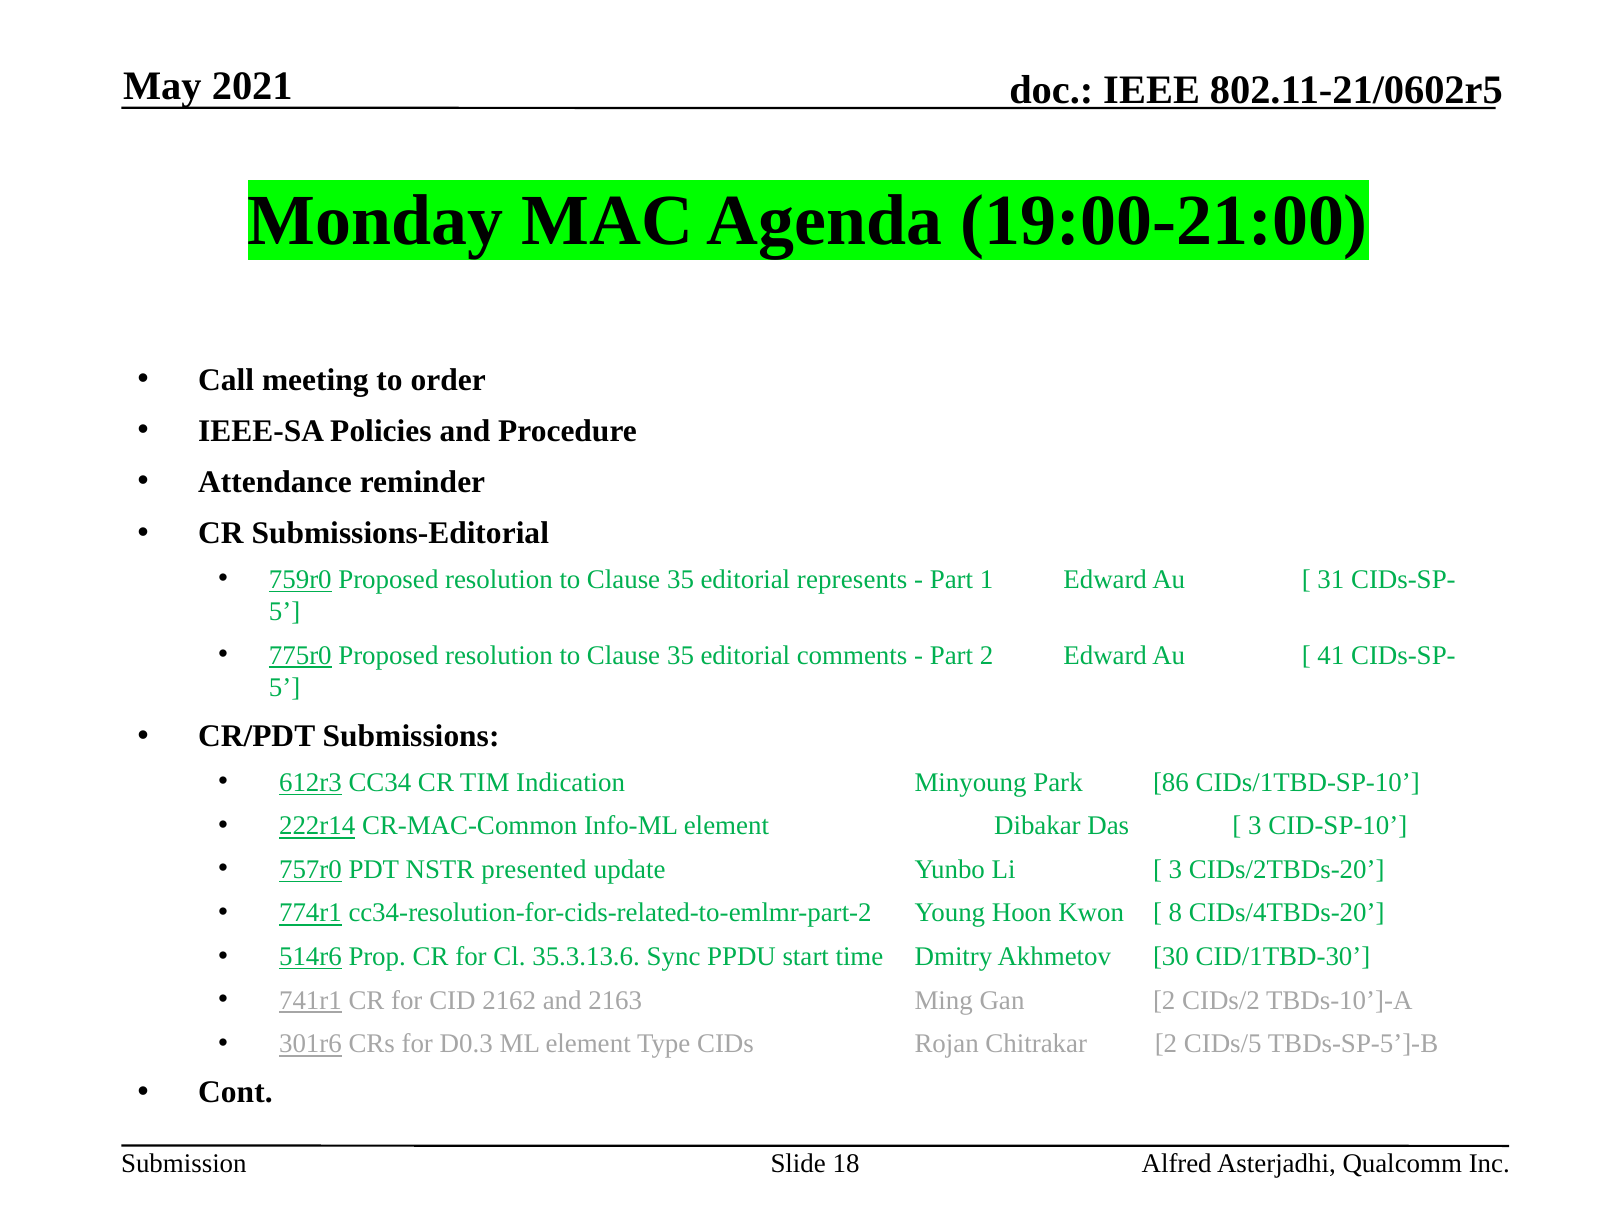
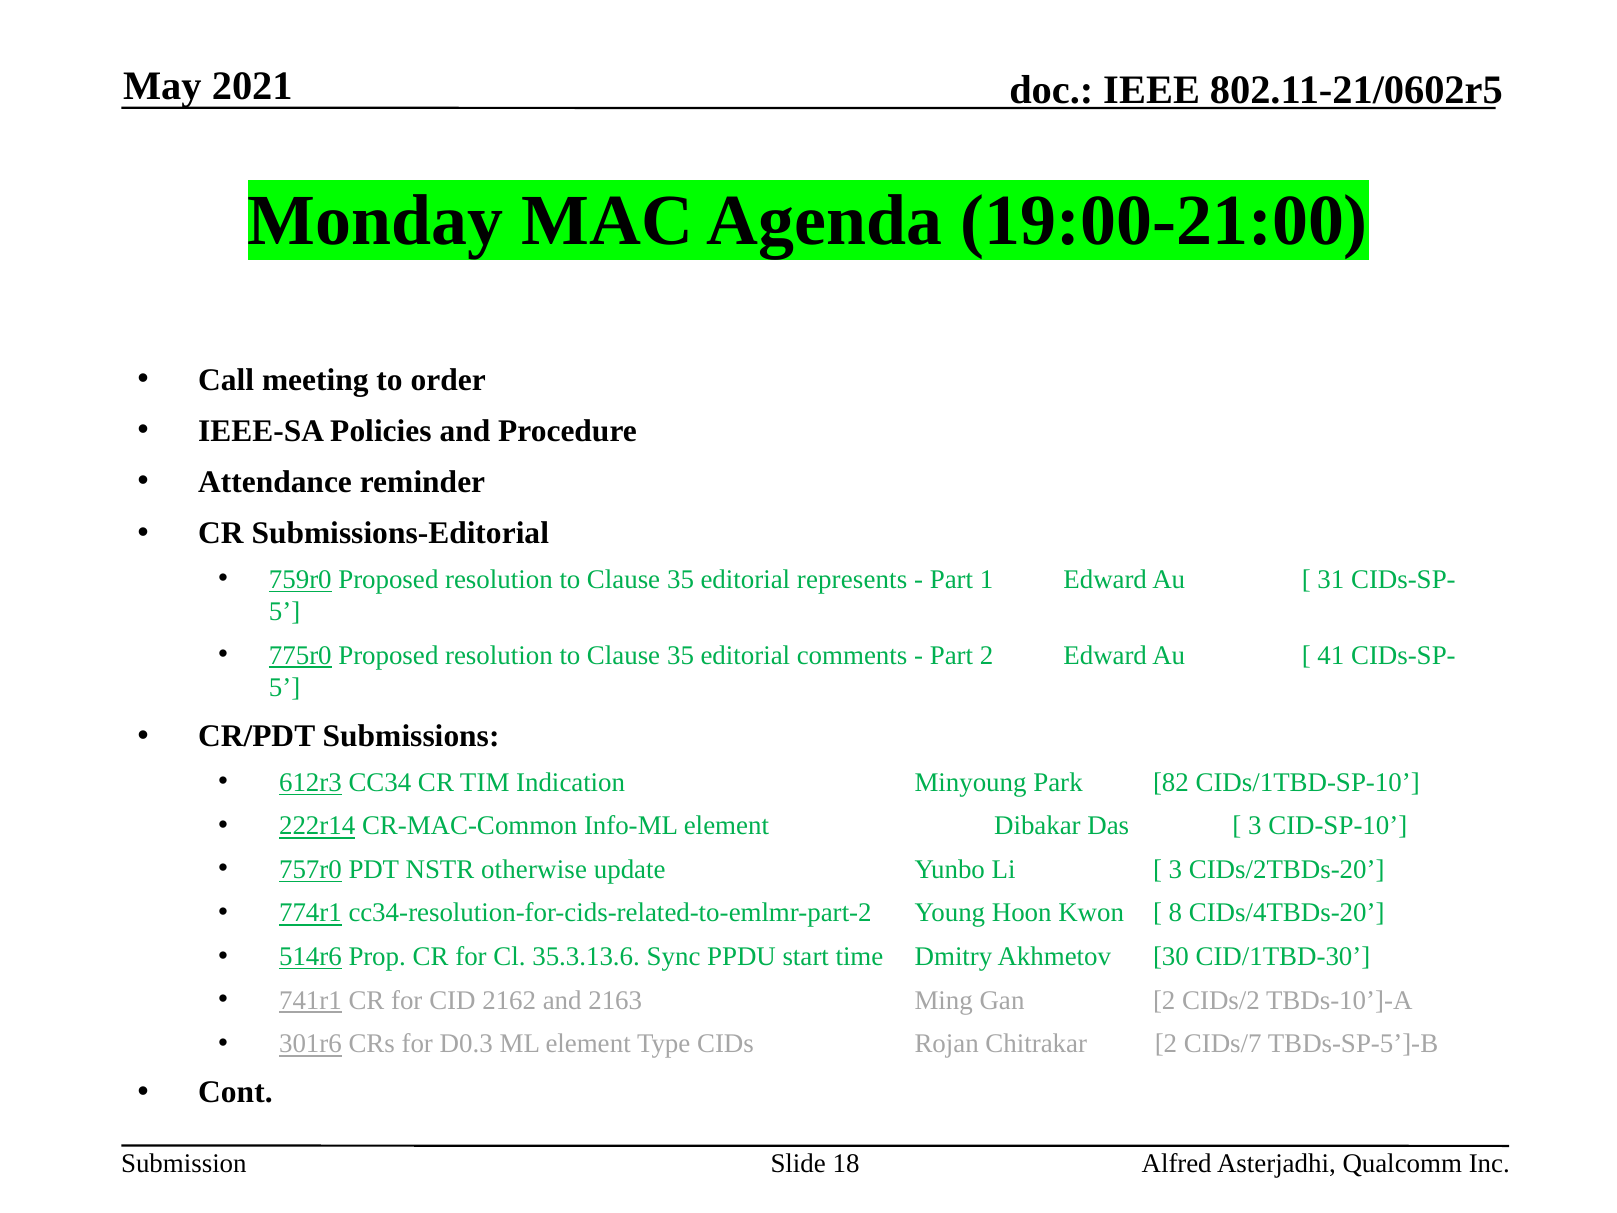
86: 86 -> 82 (1171, 782)
presented: presented -> otherwise (534, 869)
CIDs/5: CIDs/5 -> CIDs/7 (1223, 1043)
